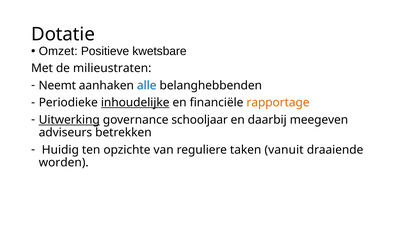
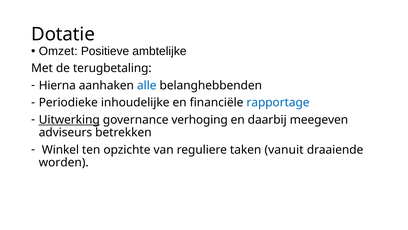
kwetsbare: kwetsbare -> ambtelijke (159, 51)
milieustraten: milieustraten -> terugbetaling (112, 68)
Neemt: Neemt -> Hierna (57, 85)
inhoudelijke underline: present -> none (135, 102)
rapportage colour: orange -> blue (278, 102)
schooljaar: schooljaar -> verhoging (200, 119)
Huidig: Huidig -> Winkel (60, 149)
